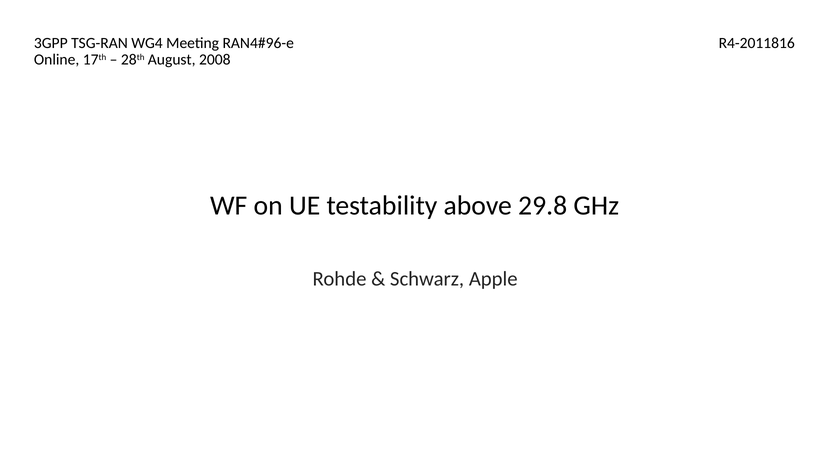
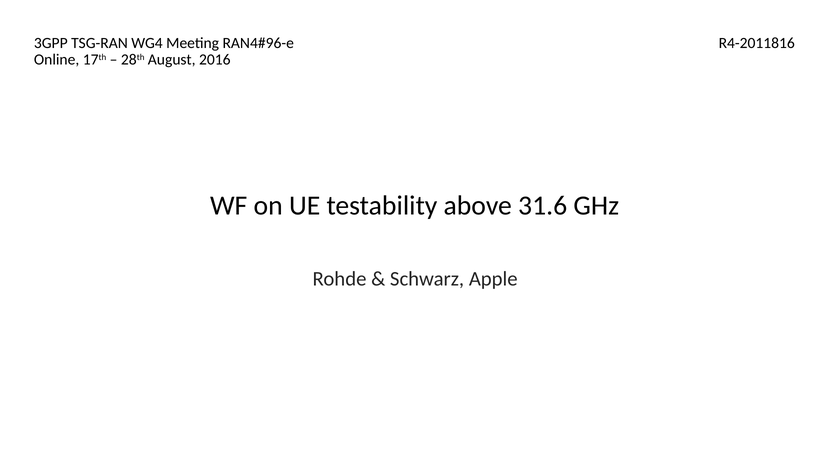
2008: 2008 -> 2016 (215, 60)
29.8: 29.8 -> 31.6 (543, 206)
